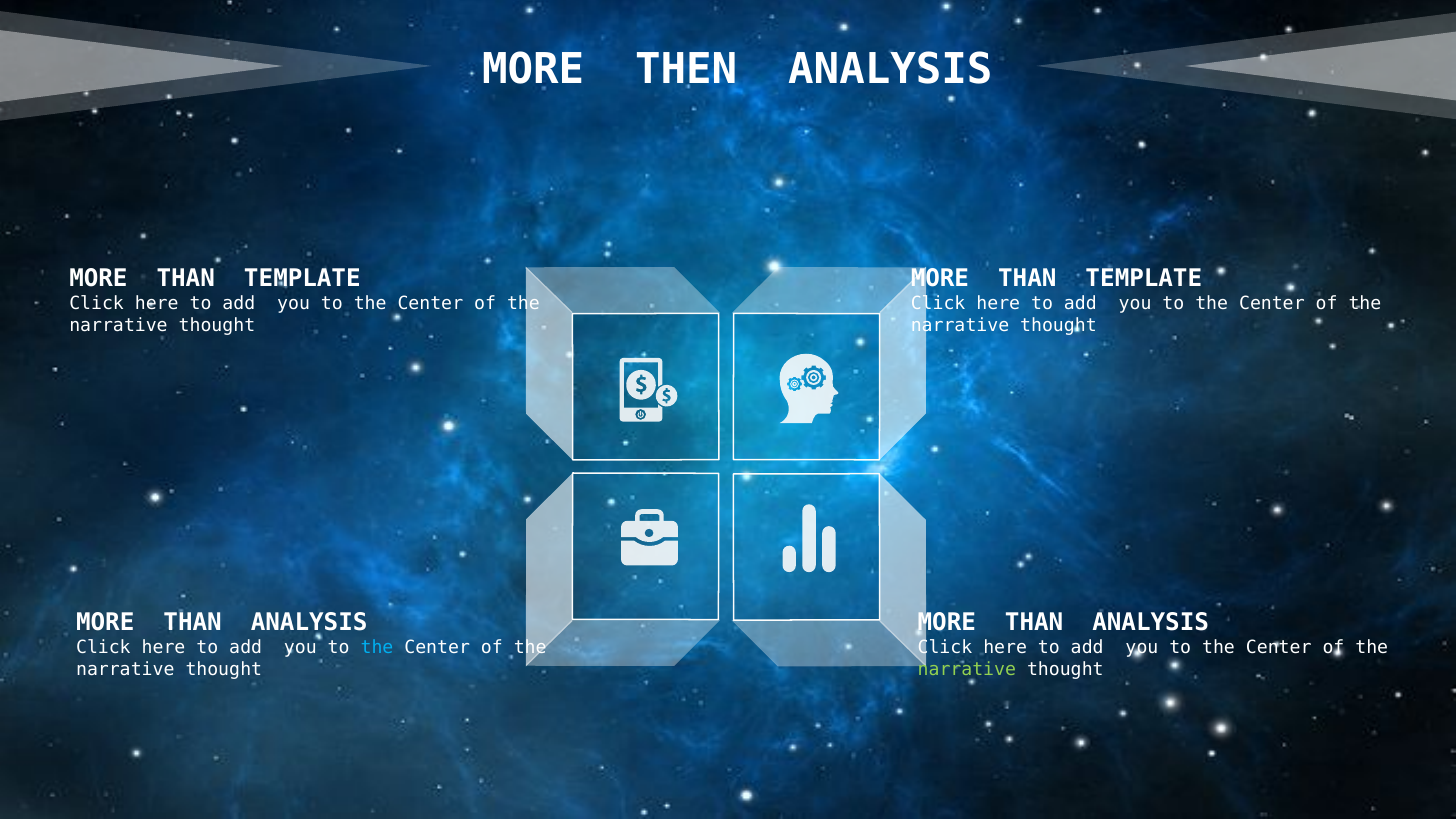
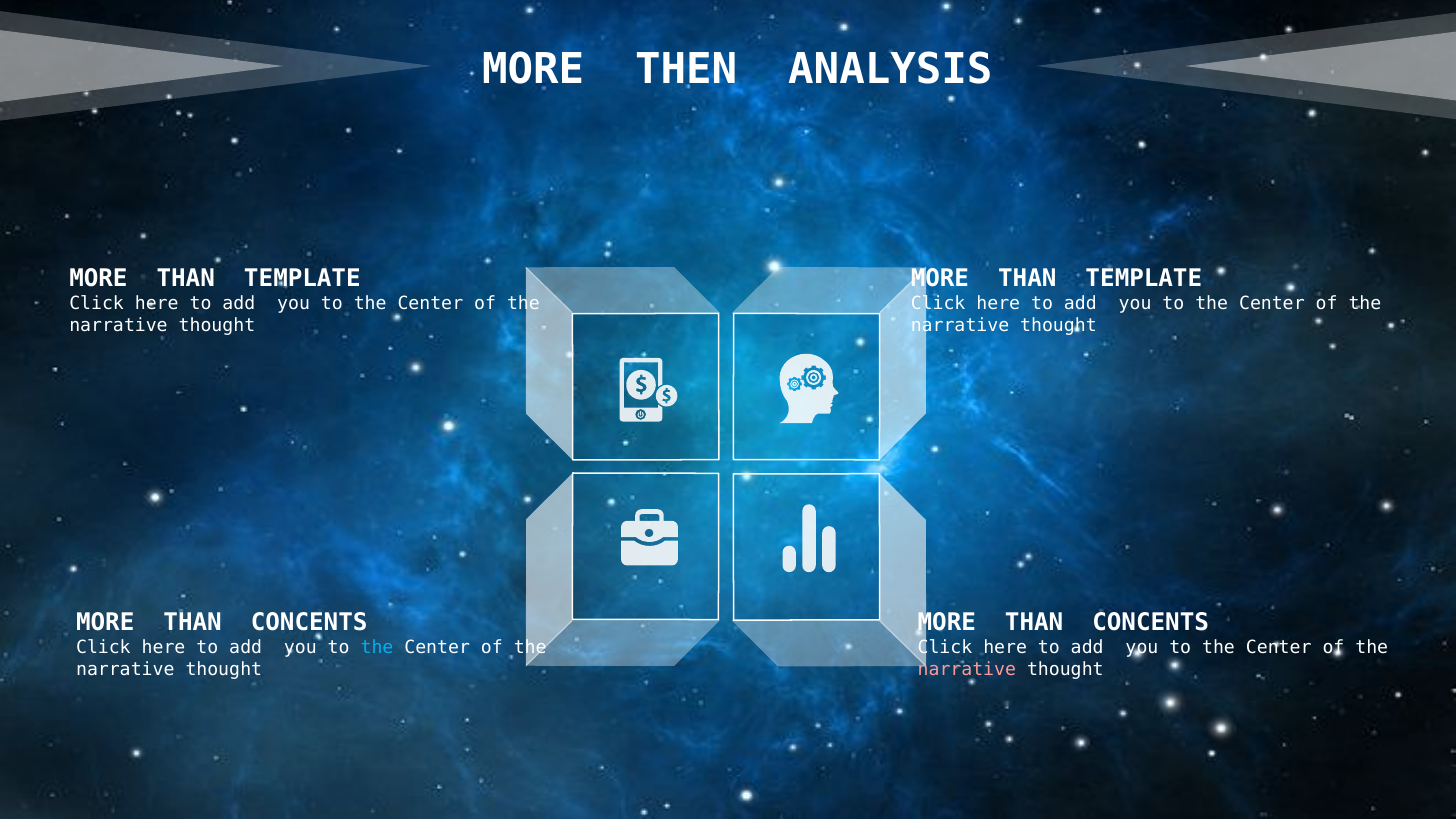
ANALYSIS: ANALYSIS -> CONCENTS (309, 623)
ANALYSIS: ANALYSIS -> CONCENTS (1151, 623)
narrative colour: light green -> pink (967, 670)
